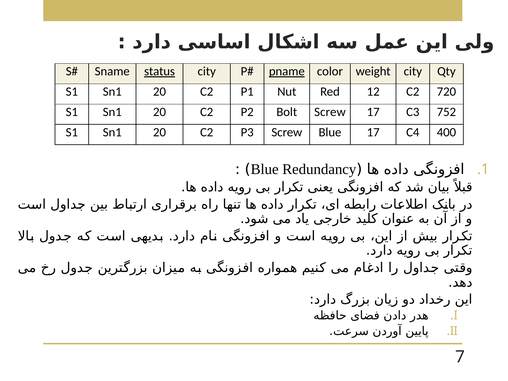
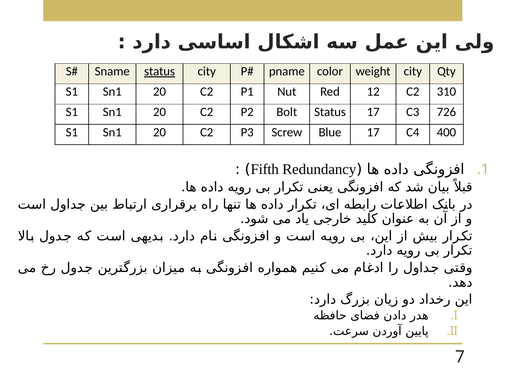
pname underline: present -> none (287, 71)
720: 720 -> 310 (446, 92)
Bolt Screw: Screw -> Status (330, 112)
752: 752 -> 726 (446, 112)
Blue: Blue -> Fifth (265, 169)
